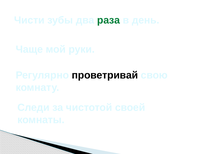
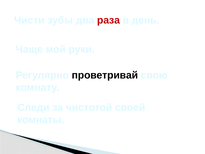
раза colour: green -> red (109, 20)
